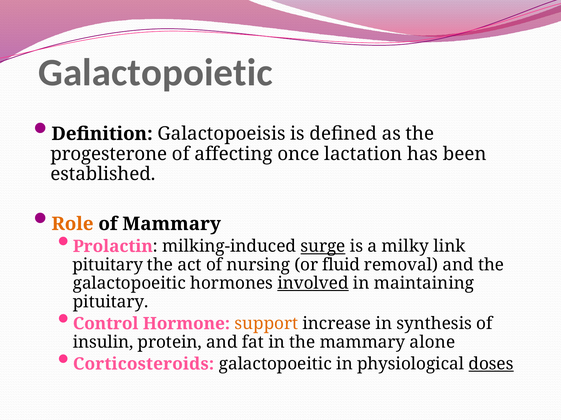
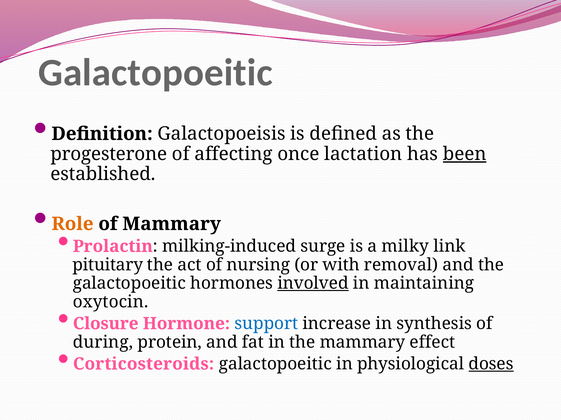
Galactopoietic: Galactopoietic -> Galactopoeitic (155, 73)
been underline: none -> present (465, 154)
surge underline: present -> none (323, 247)
fluid: fluid -> with (341, 265)
pituitary: pituitary -> oxytocin (111, 302)
Control: Control -> Closure (106, 324)
support colour: orange -> blue (266, 324)
insulin: insulin -> during (103, 343)
alone: alone -> effect (432, 343)
